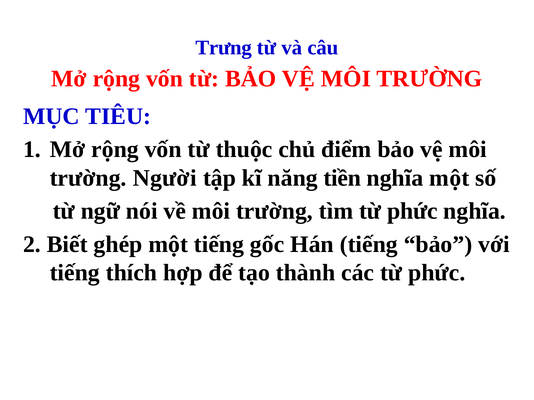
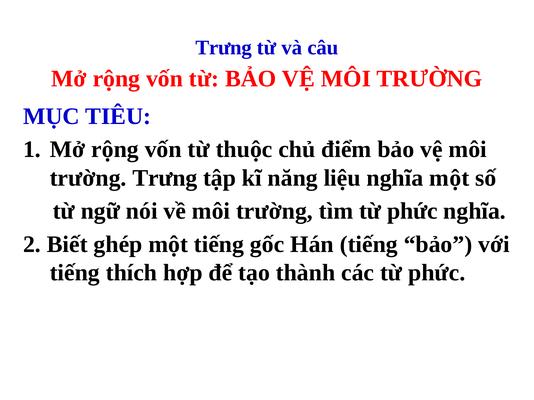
trường Người: Người -> Trưng (165, 178)
tiền: tiền -> liệu (342, 178)
